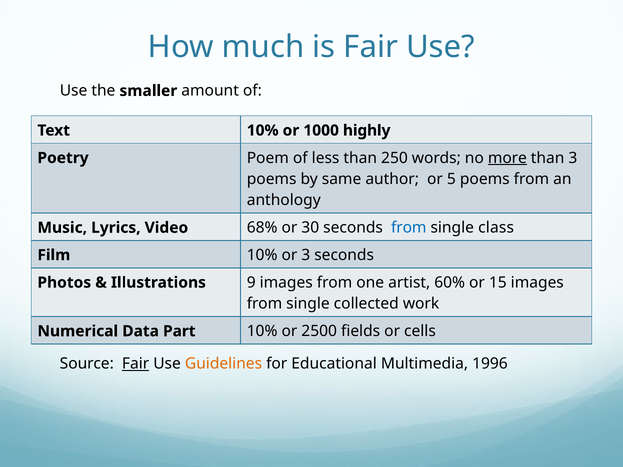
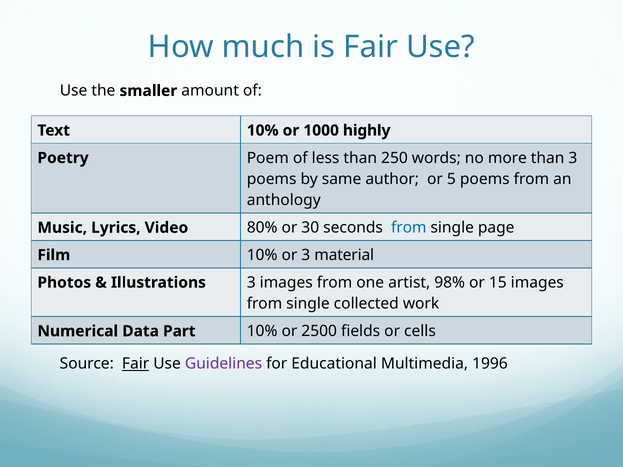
more underline: present -> none (507, 158)
68%: 68% -> 80% (262, 228)
class: class -> page (496, 228)
3 seconds: seconds -> material (344, 255)
Illustrations 9: 9 -> 3 (251, 283)
60%: 60% -> 98% (450, 283)
Guidelines colour: orange -> purple (224, 364)
